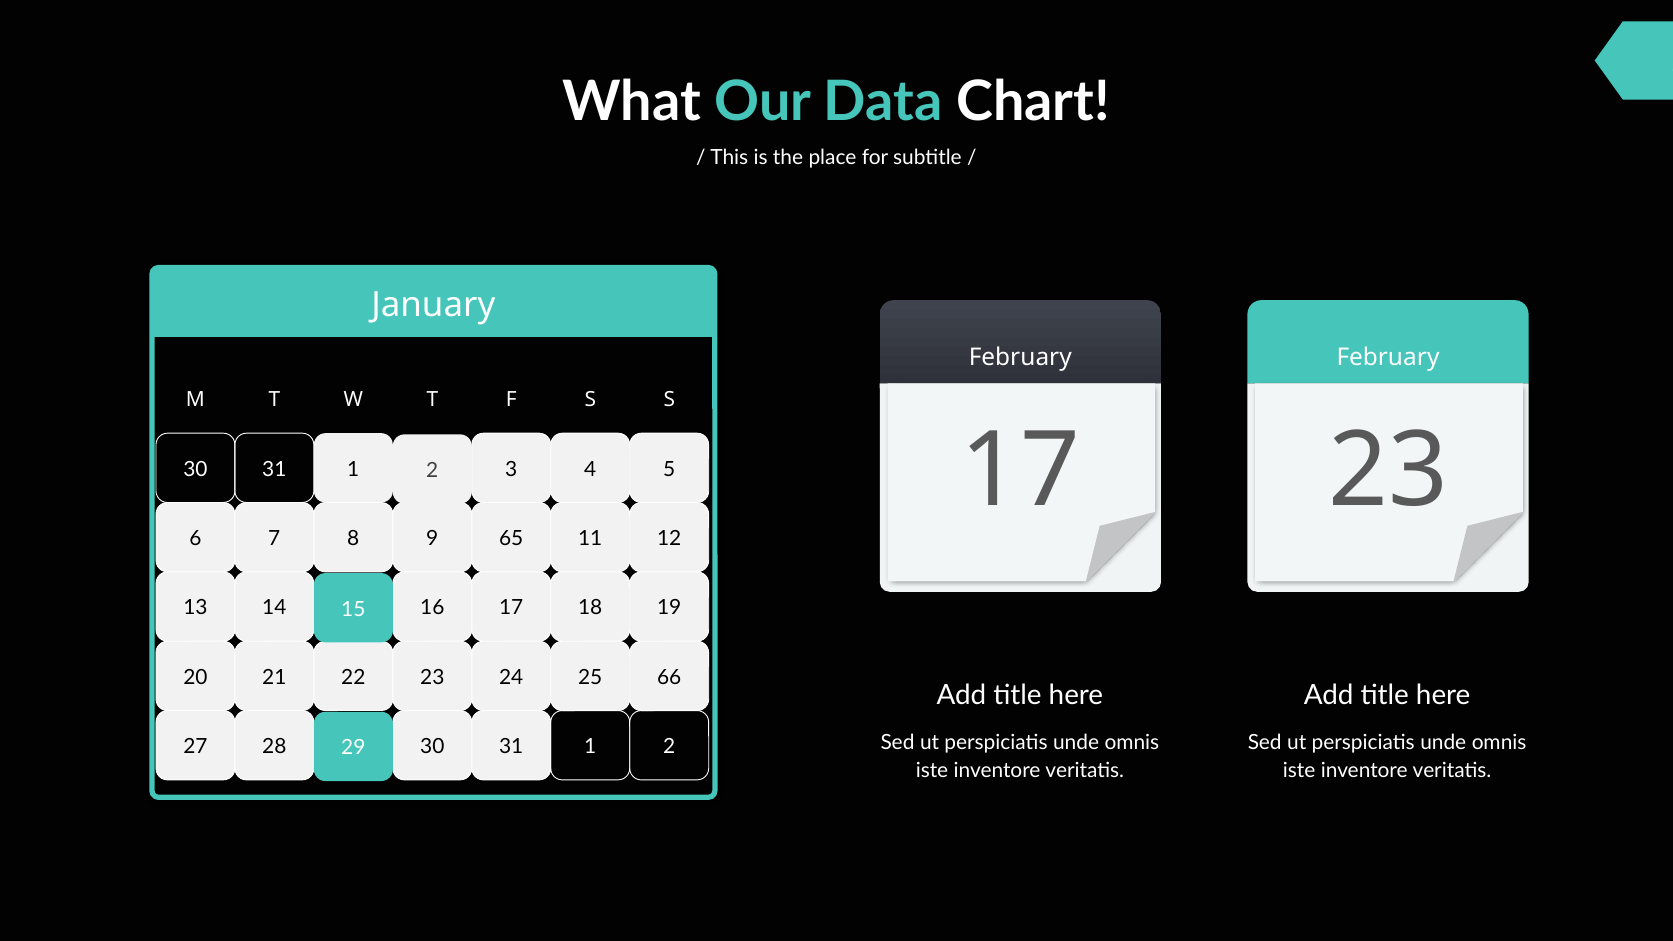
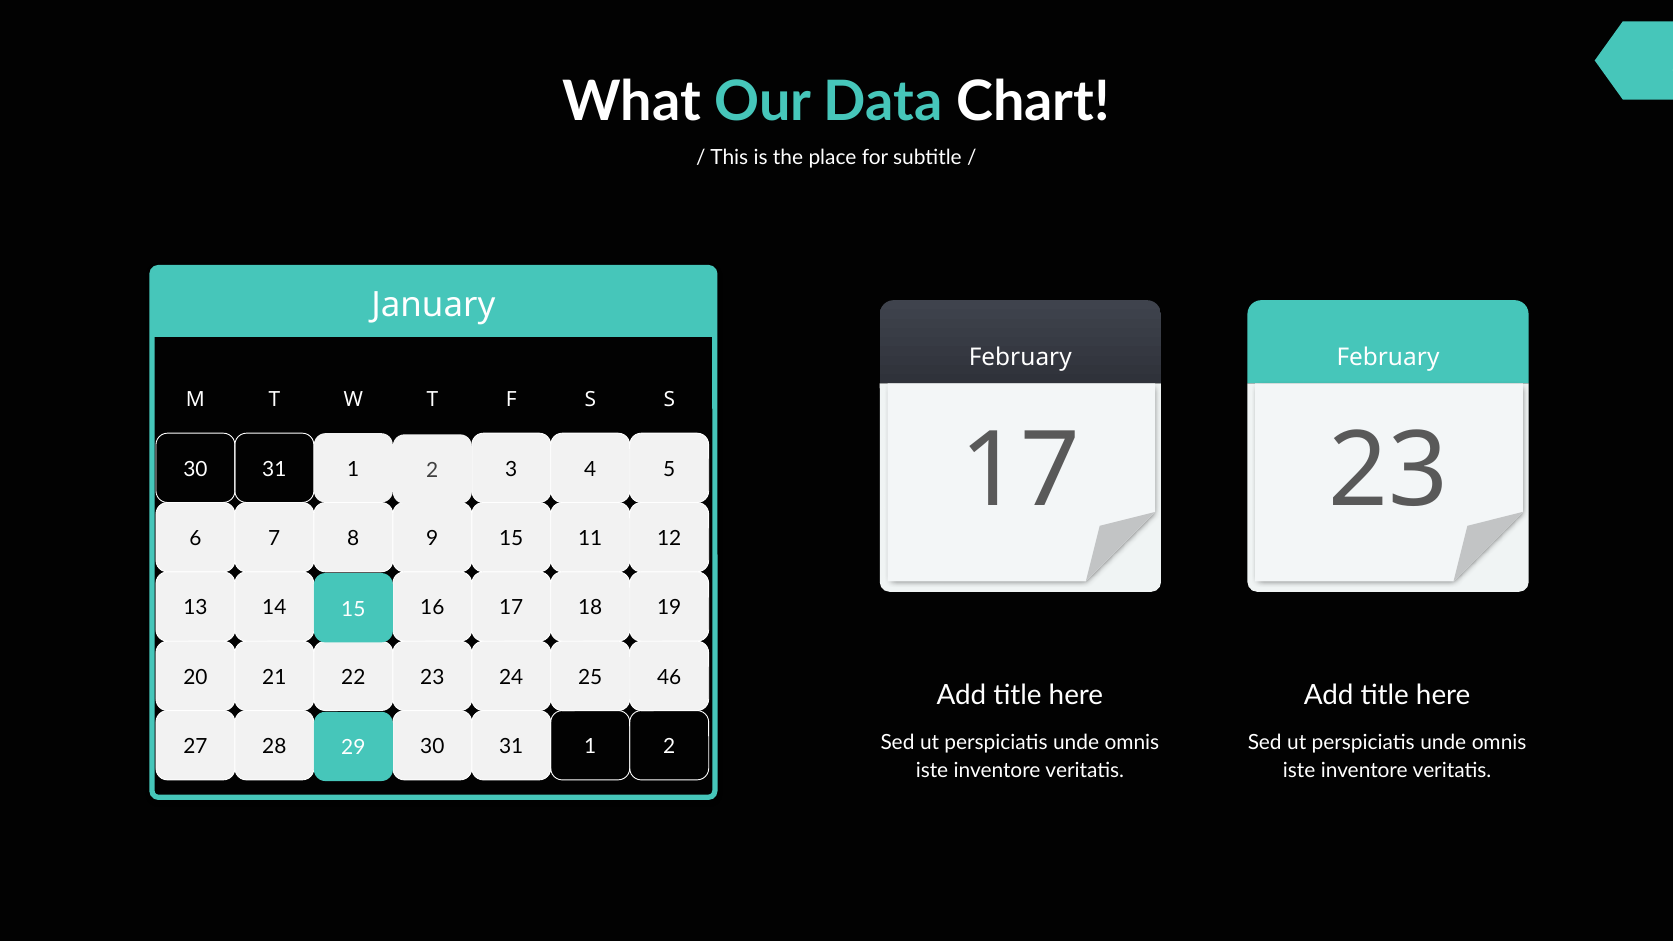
9 65: 65 -> 15 (511, 539)
66: 66 -> 46 (669, 677)
